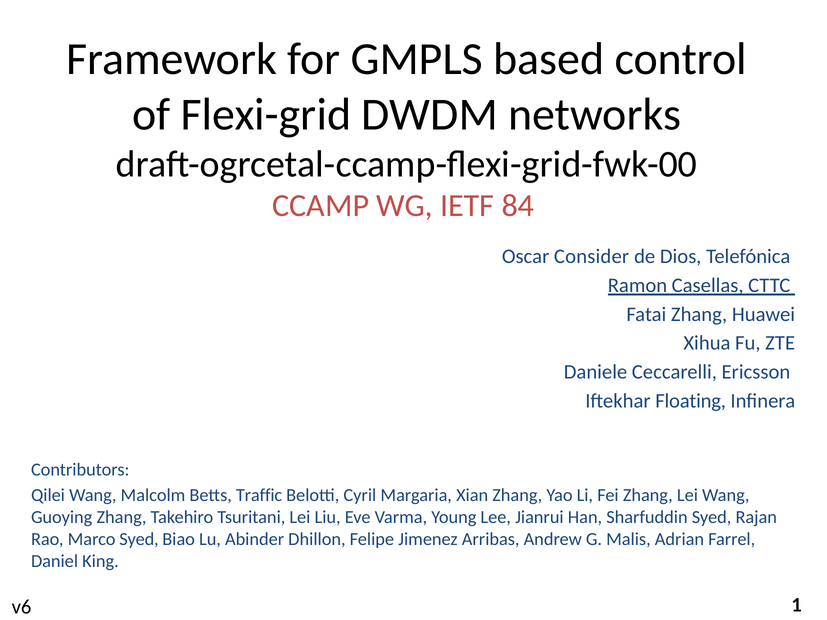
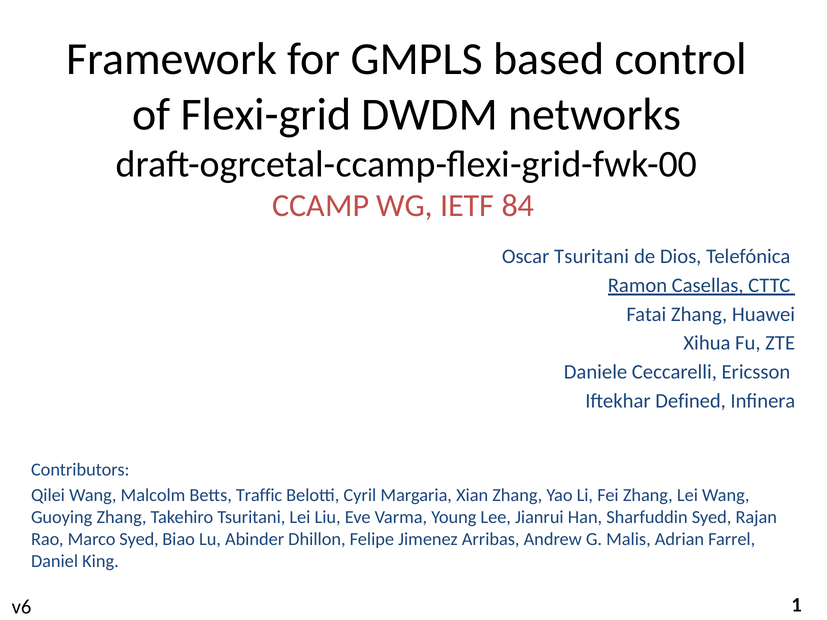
Oscar Consider: Consider -> Tsuritani (592, 256)
Floating: Floating -> Defined (691, 401)
